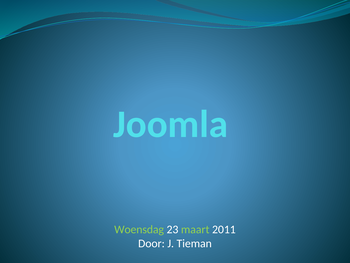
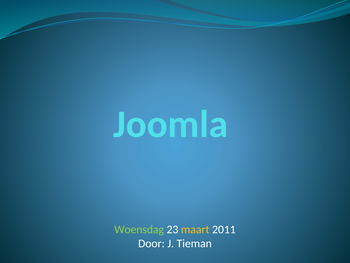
maart colour: light green -> yellow (195, 229)
